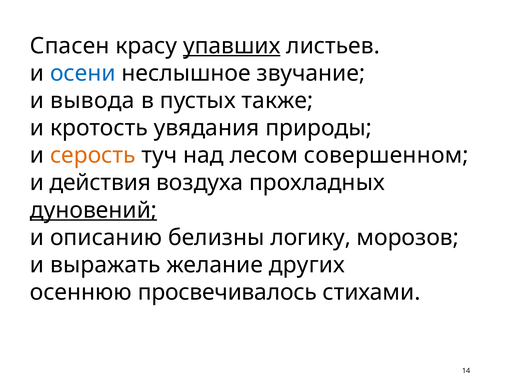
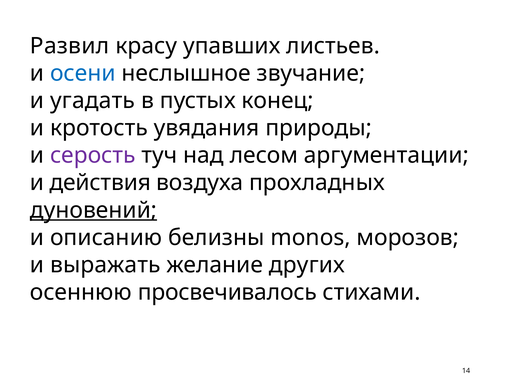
Спасен: Спасен -> Развил (70, 46)
упавших underline: present -> none (232, 46)
вывода: вывода -> угадать (93, 101)
также: также -> конец (278, 101)
серость colour: orange -> purple (93, 156)
совершенном: совершенном -> аргументации (386, 156)
логику: логику -> monos (311, 238)
